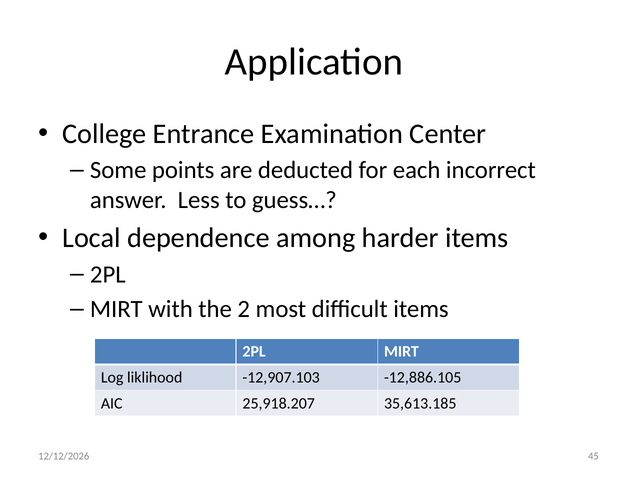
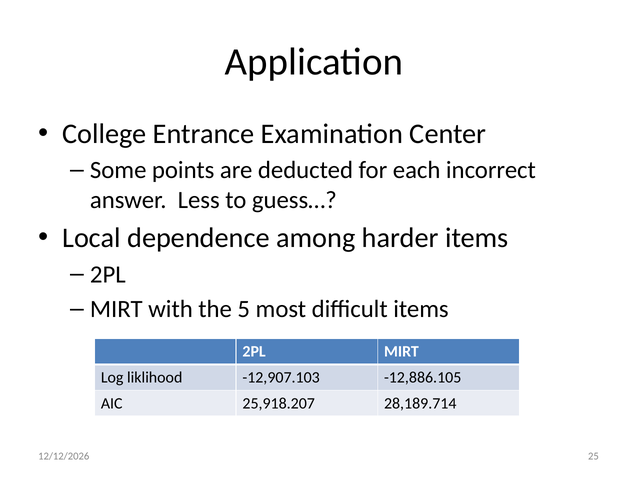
2: 2 -> 5 (244, 309)
35,613.185: 35,613.185 -> 28,189.714 (420, 403)
45: 45 -> 25 (593, 456)
